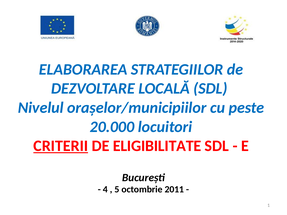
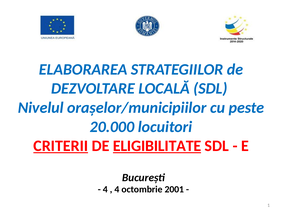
ELIGIBILITATE underline: none -> present (157, 146)
5: 5 -> 4 (117, 190)
2011: 2011 -> 2001 (174, 190)
